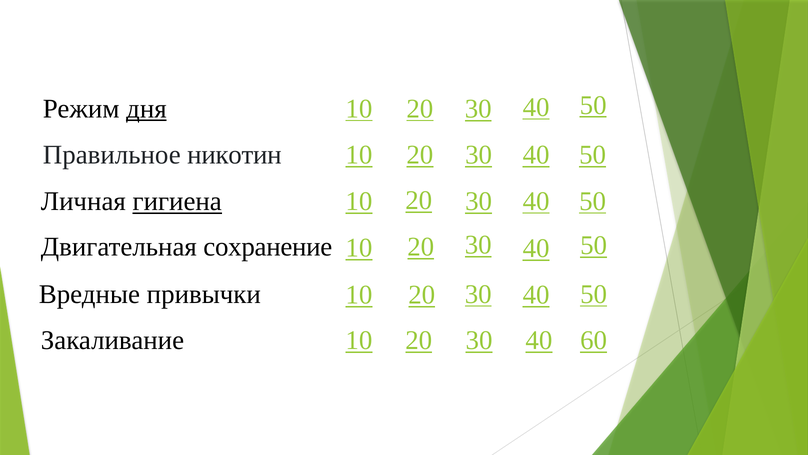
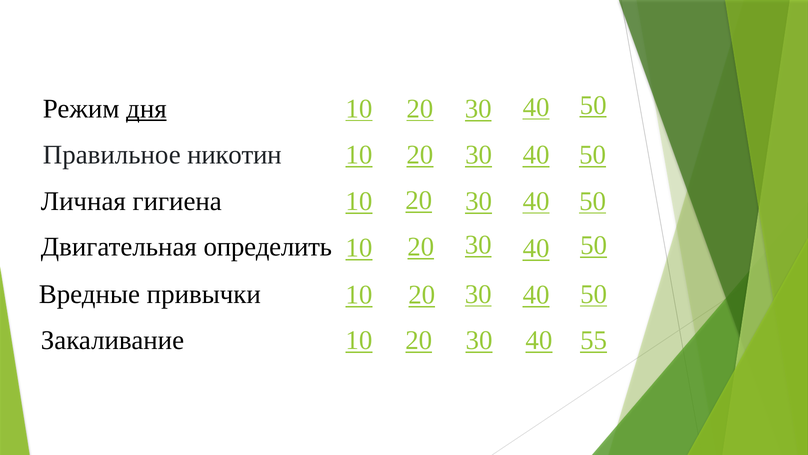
гигиена underline: present -> none (177, 201)
сохранение: сохранение -> определить (268, 247)
60: 60 -> 55 (594, 340)
